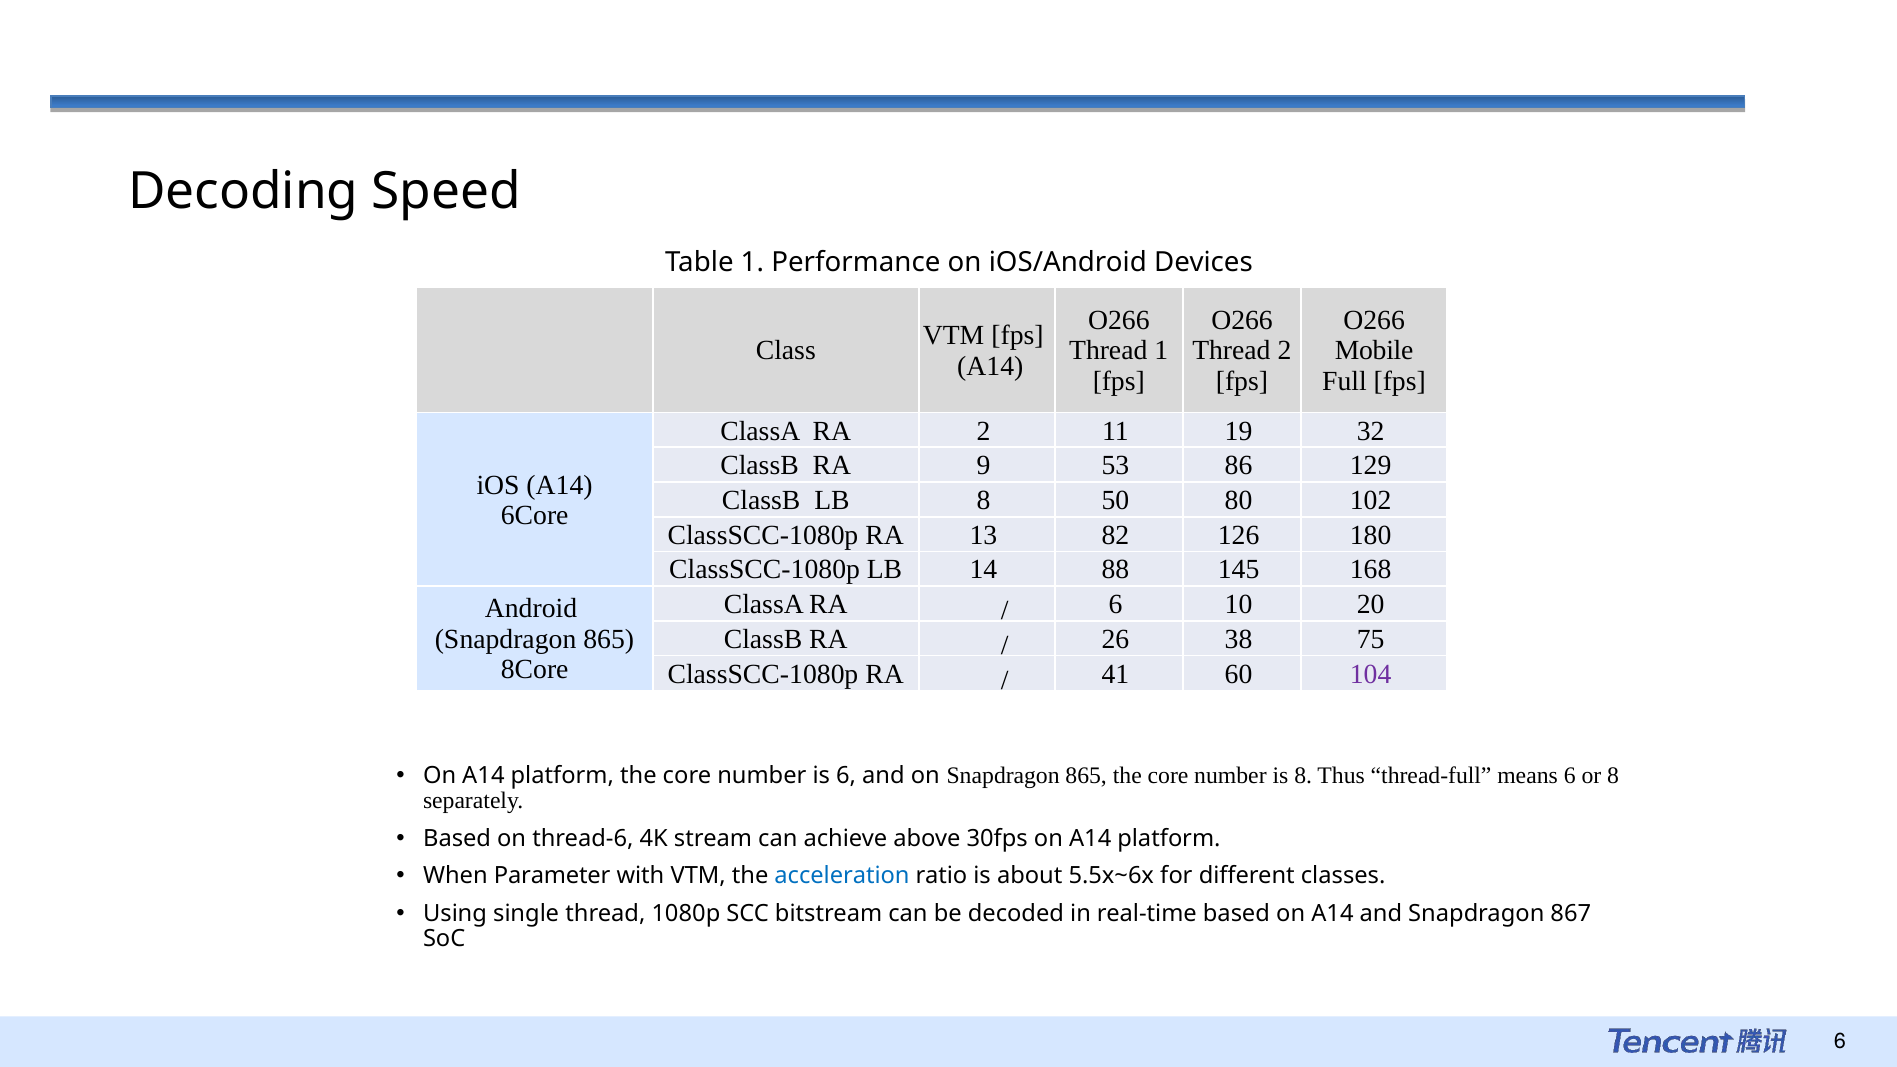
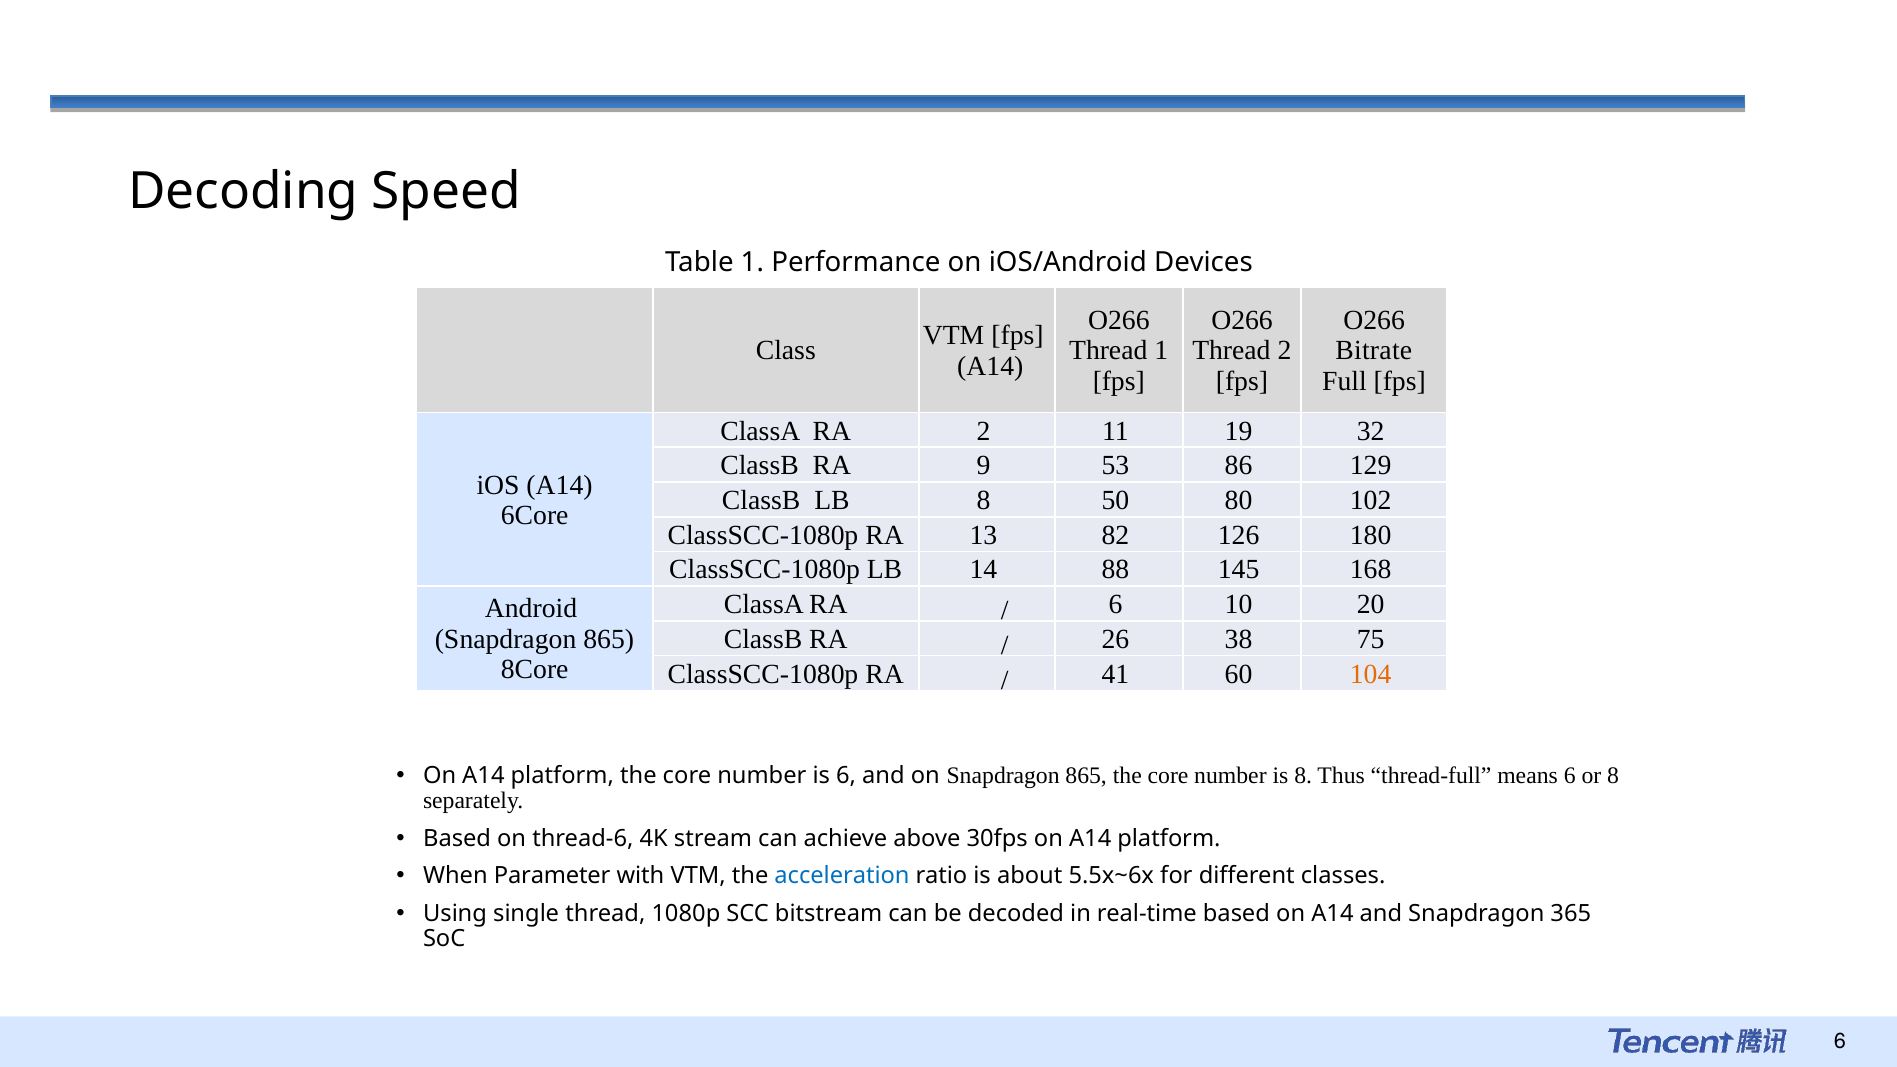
Mobile: Mobile -> Bitrate (1374, 351)
104 colour: purple -> orange (1371, 674)
867: 867 -> 365 (1571, 913)
